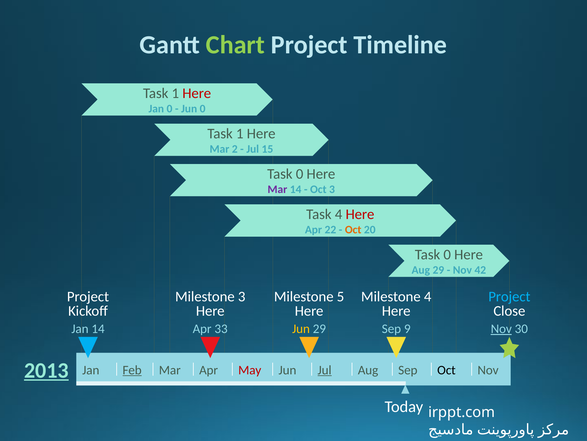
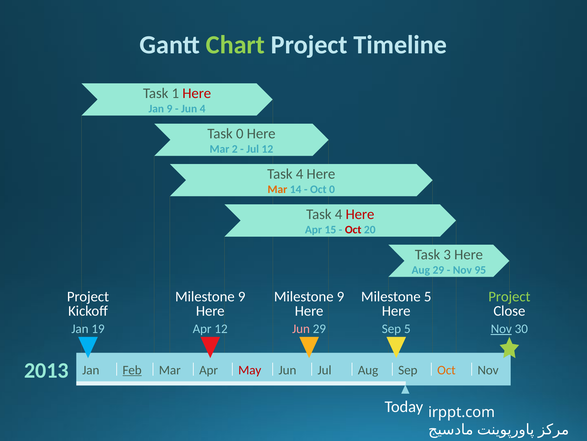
Jan 0: 0 -> 9 (170, 109)
Jun 0: 0 -> 4 (203, 109)
1: 1 -> 0 (240, 133)
Jul 15: 15 -> 12 (267, 149)
0: 0 -> 4 (300, 174)
Mar colour: purple -> orange (277, 189)
Oct 3: 3 -> 0 (332, 189)
22: 22 -> 15 (330, 229)
Oct colour: orange -> red (353, 229)
0: 0 -> 3 (447, 254)
42: 42 -> 95 (480, 270)
3: 3 -> 9 (242, 296)
5: 5 -> 9 (341, 296)
Milestone 4: 4 -> 5 (428, 296)
Project colour: light blue -> light green (509, 296)
Jan 14: 14 -> 19 (98, 328)
Apr 33: 33 -> 12 (221, 328)
Jun colour: yellow -> pink (301, 328)
Sep 9: 9 -> 5 (407, 328)
2013 underline: present -> none (46, 370)
Jul underline: present -> none (325, 369)
Oct colour: black -> orange (446, 369)
